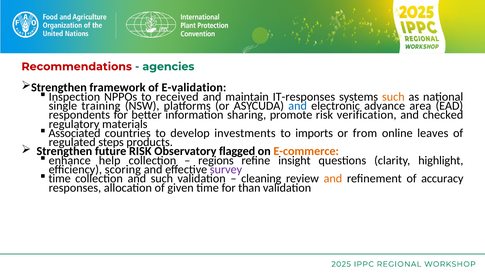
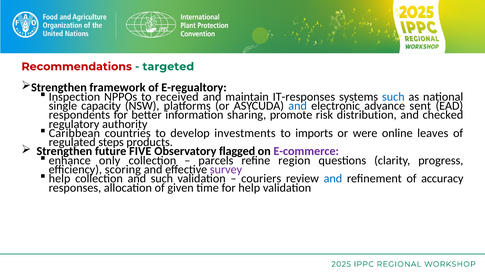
agencies: agencies -> targeted (168, 67)
E-validation: E-validation -> E-regualtory (194, 88)
such colour: orange -> blue (393, 97)
training: training -> capacity (101, 106)
area: area -> sent (420, 106)
verification: verification -> distribution (367, 115)
materials: materials -> authority (125, 124)
Associated: Associated -> Caribbean (74, 133)
from: from -> were (365, 133)
future RISK: RISK -> FIVE (140, 151)
E-commerce colour: orange -> purple (306, 151)
help: help -> only (110, 160)
regions: regions -> parcels (216, 160)
insight: insight -> region (294, 160)
highlight: highlight -> progress (441, 160)
time: time -> help (60, 178)
cleaning: cleaning -> couriers (261, 178)
and colour: orange -> blue (333, 178)
for than: than -> help (249, 188)
